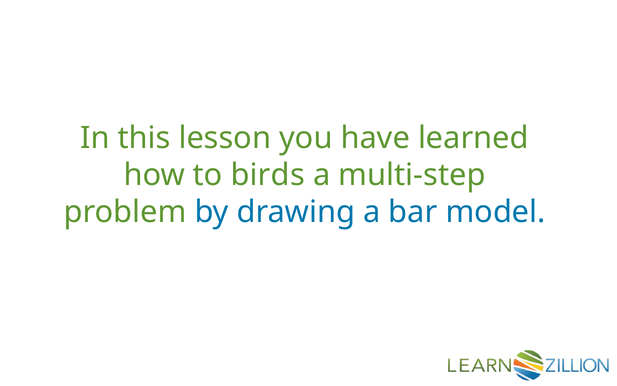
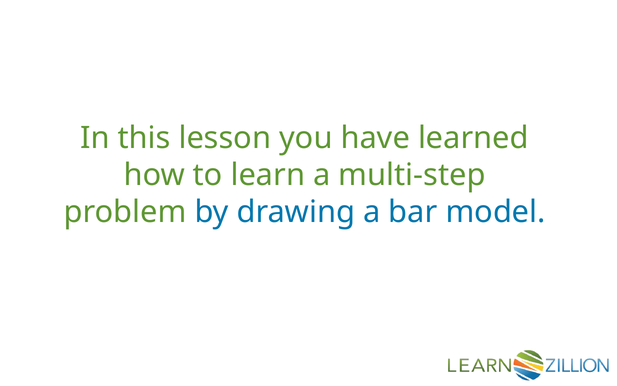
birds: birds -> learn (268, 175)
